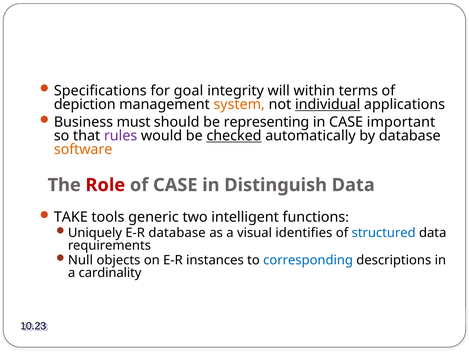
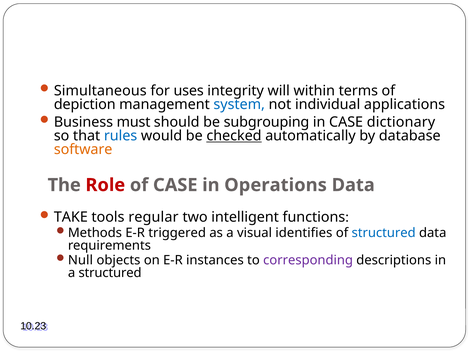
Specifications: Specifications -> Simultaneous (100, 91)
goal: goal -> uses (189, 91)
system colour: orange -> blue (239, 104)
individual underline: present -> none (328, 104)
representing: representing -> subgrouping (267, 122)
important: important -> dictionary (401, 122)
rules colour: purple -> blue (121, 136)
Distinguish: Distinguish -> Operations (276, 185)
generic: generic -> regular (153, 217)
Uniquely: Uniquely -> Methods (95, 233)
E-R database: database -> triggered (177, 233)
corresponding colour: blue -> purple (308, 260)
a cardinality: cardinality -> structured (110, 273)
